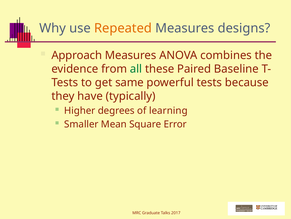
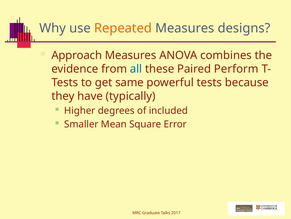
all colour: green -> blue (136, 69)
Baseline: Baseline -> Perform (236, 69)
learning: learning -> included (168, 110)
